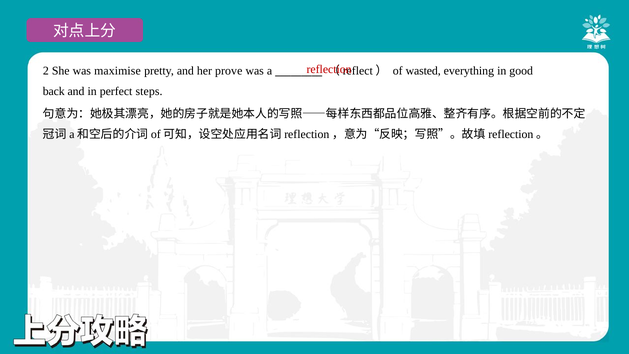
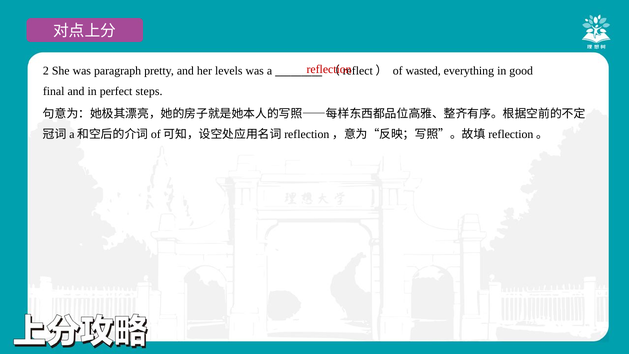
maximise: maximise -> paragraph (118, 71)
prove: prove -> levels (229, 71)
back: back -> final (54, 91)
